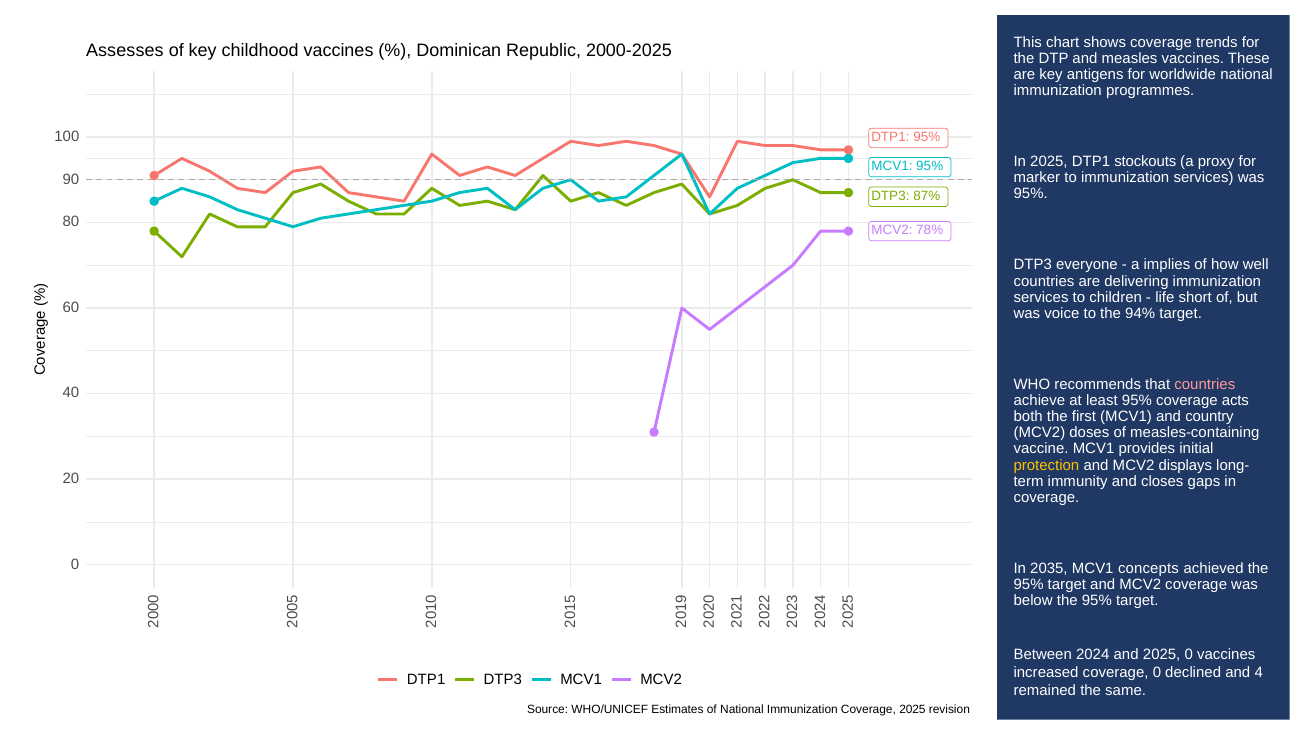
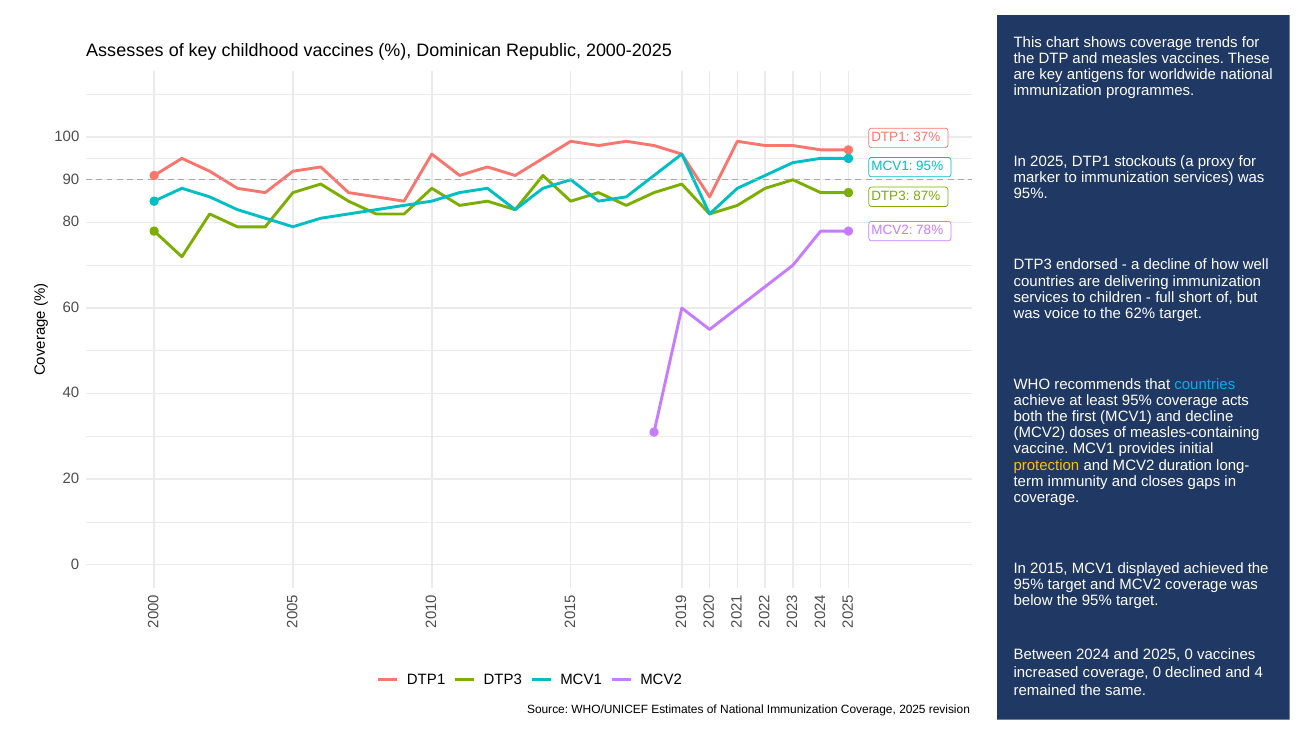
DTP1 95%: 95% -> 37% (927, 137)
everyone: everyone -> endorsed (1087, 265)
a implies: implies -> decline (1167, 265)
life: life -> full (1165, 297)
94%: 94% -> 62% (1140, 313)
countries colour: pink -> light blue (1205, 384)
and country: country -> decline (1209, 416)
displays: displays -> duration (1185, 465)
2035: 2035 -> 2015 (1049, 568)
concepts: concepts -> displayed (1149, 568)
